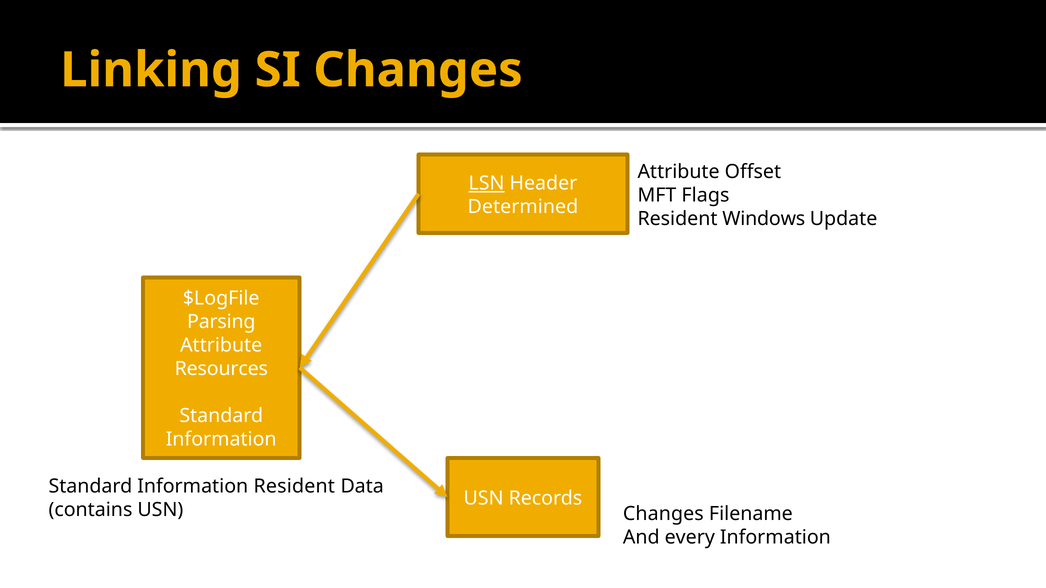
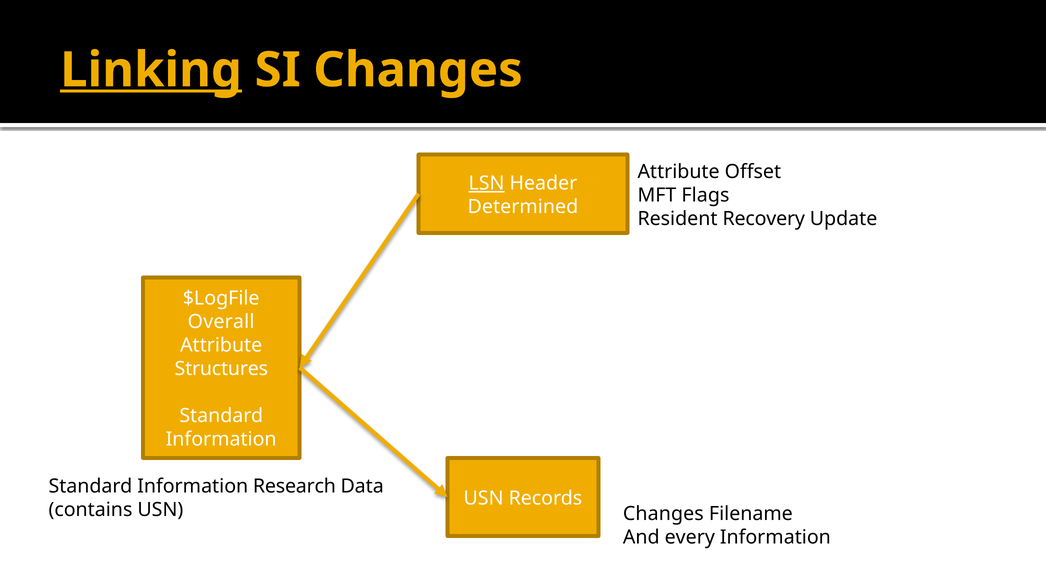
Linking underline: none -> present (151, 70)
Windows: Windows -> Recovery (764, 219)
Parsing: Parsing -> Overall (221, 322)
Resources: Resources -> Structures (221, 369)
Information Resident: Resident -> Research (294, 486)
